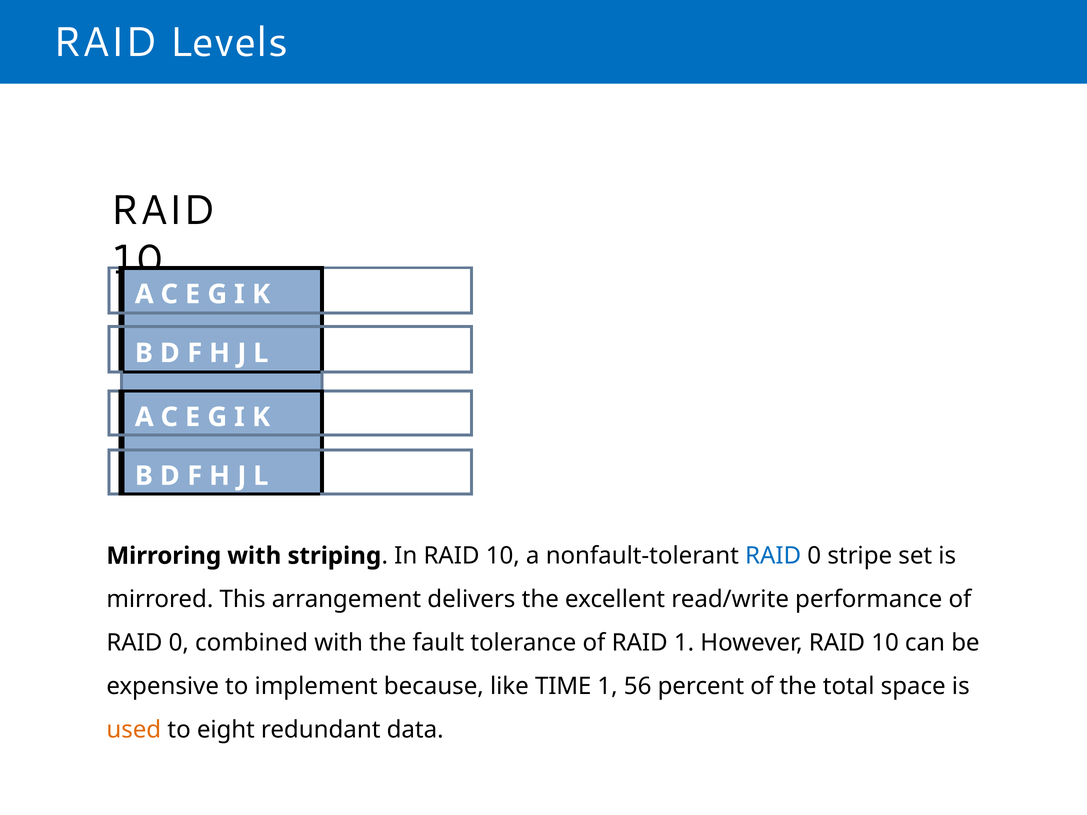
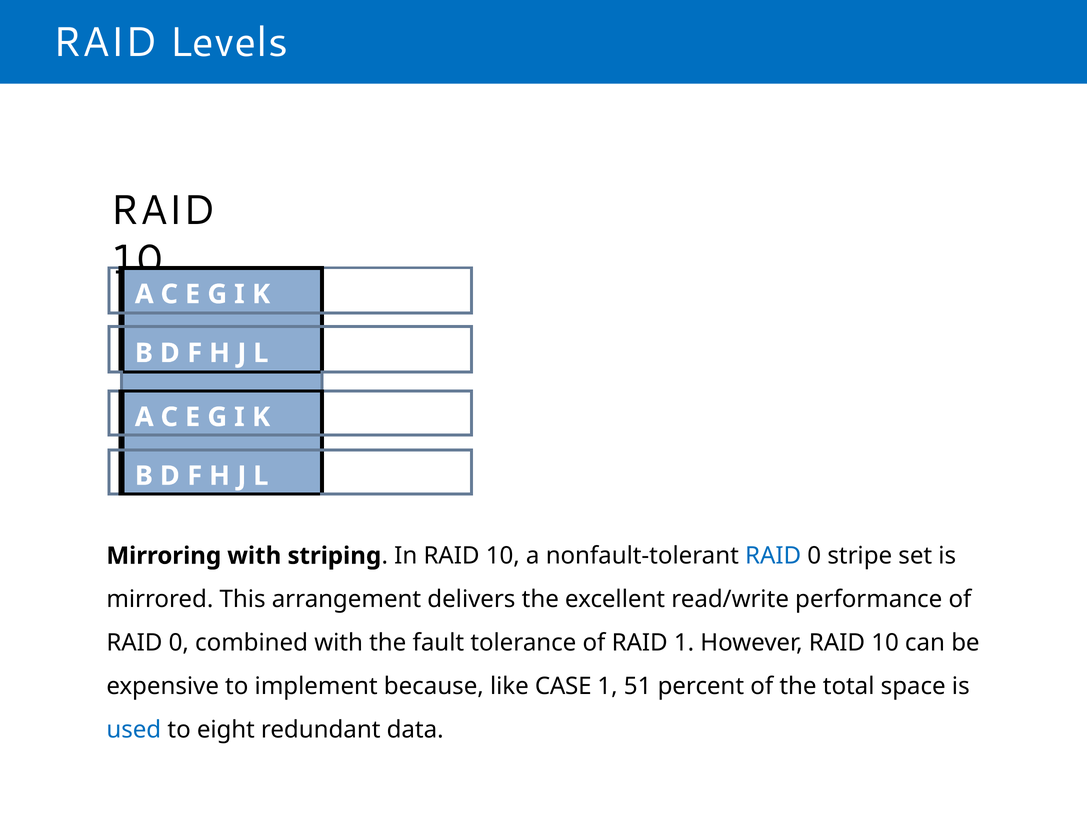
TIME: TIME -> CASE (563, 686)
56: 56 -> 51 (638, 686)
used colour: orange -> blue (134, 730)
